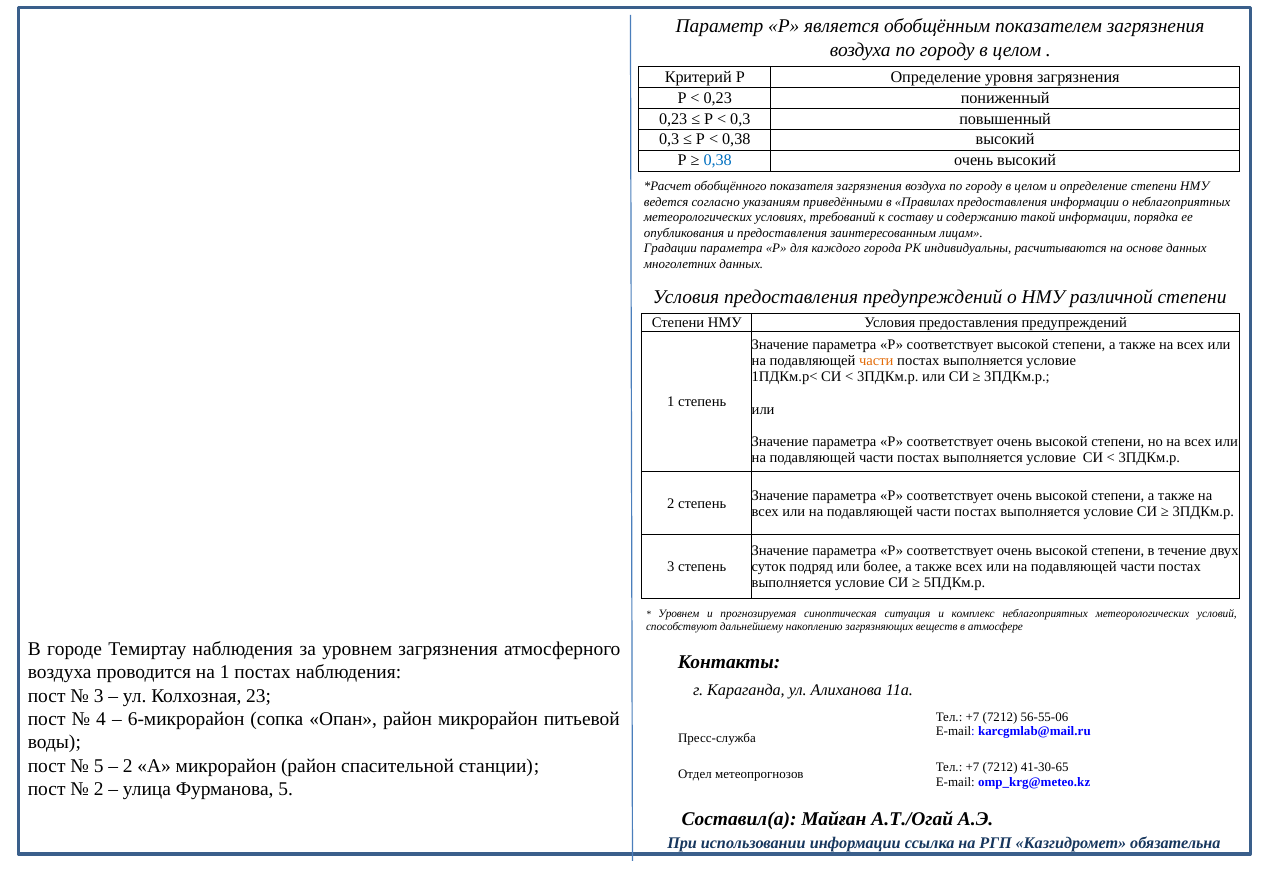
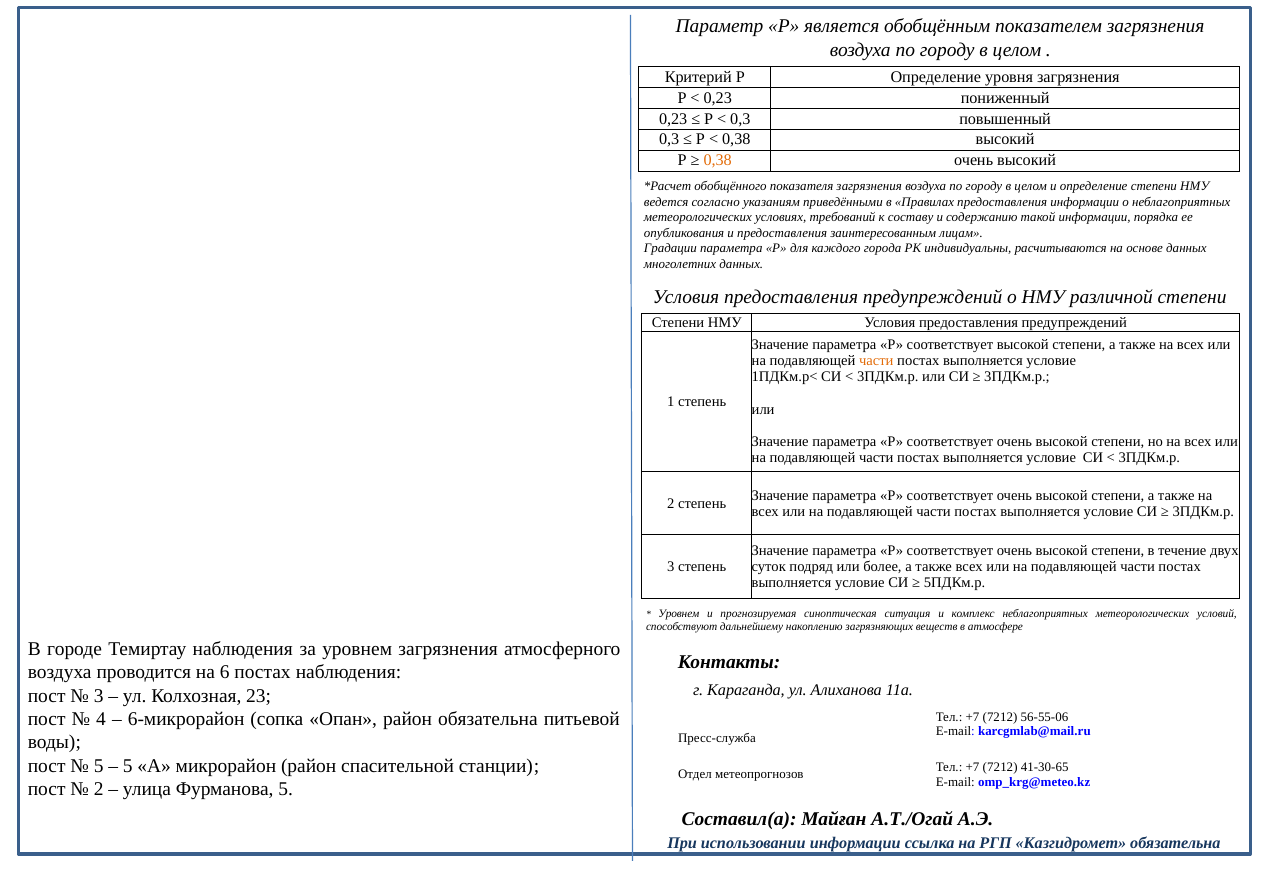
0,38 colour: blue -> orange (718, 160)
на 1: 1 -> 6 (225, 672)
район микрорайон: микрорайон -> обязательна (488, 719)
2: 2 -> 5 (128, 766)
